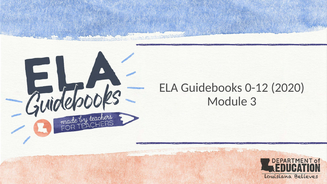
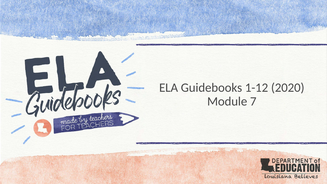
0-12: 0-12 -> 1-12 (257, 88)
3: 3 -> 7 (253, 101)
